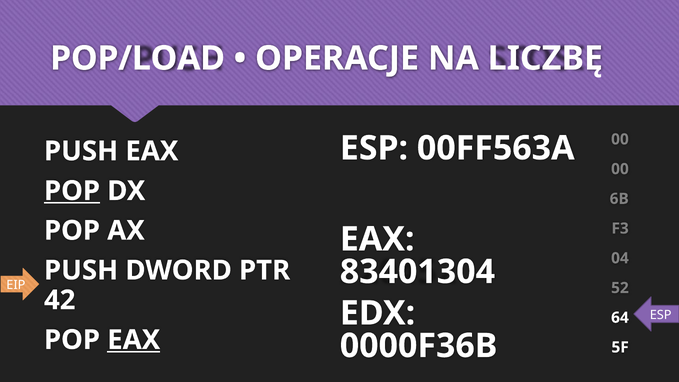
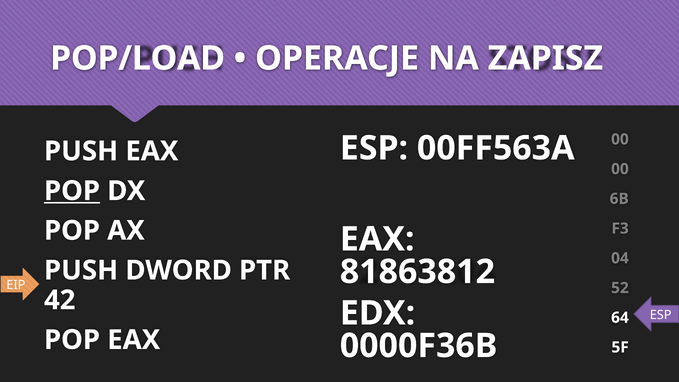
LICZBĘ: LICZBĘ -> ZAPISZ (545, 58)
83401304: 83401304 -> 81863812 (417, 272)
EAX underline: present -> none (134, 340)
